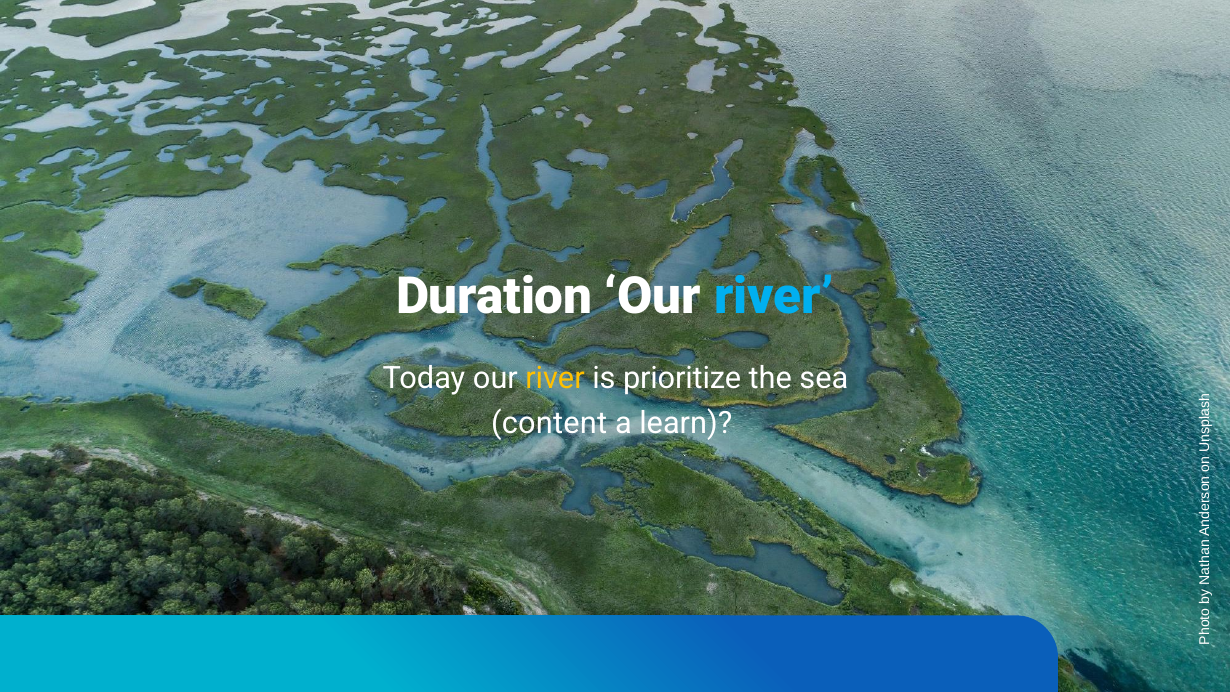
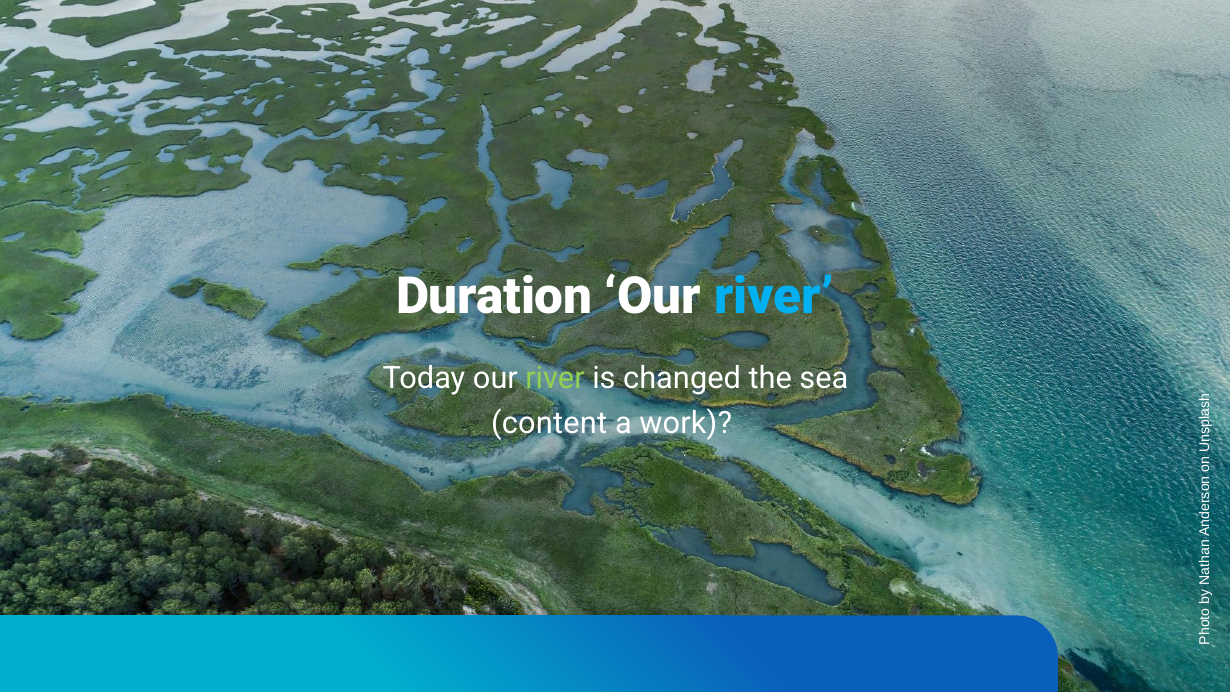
river colour: yellow -> light green (555, 379)
prioritize: prioritize -> changed (682, 379)
learn: learn -> work (686, 423)
